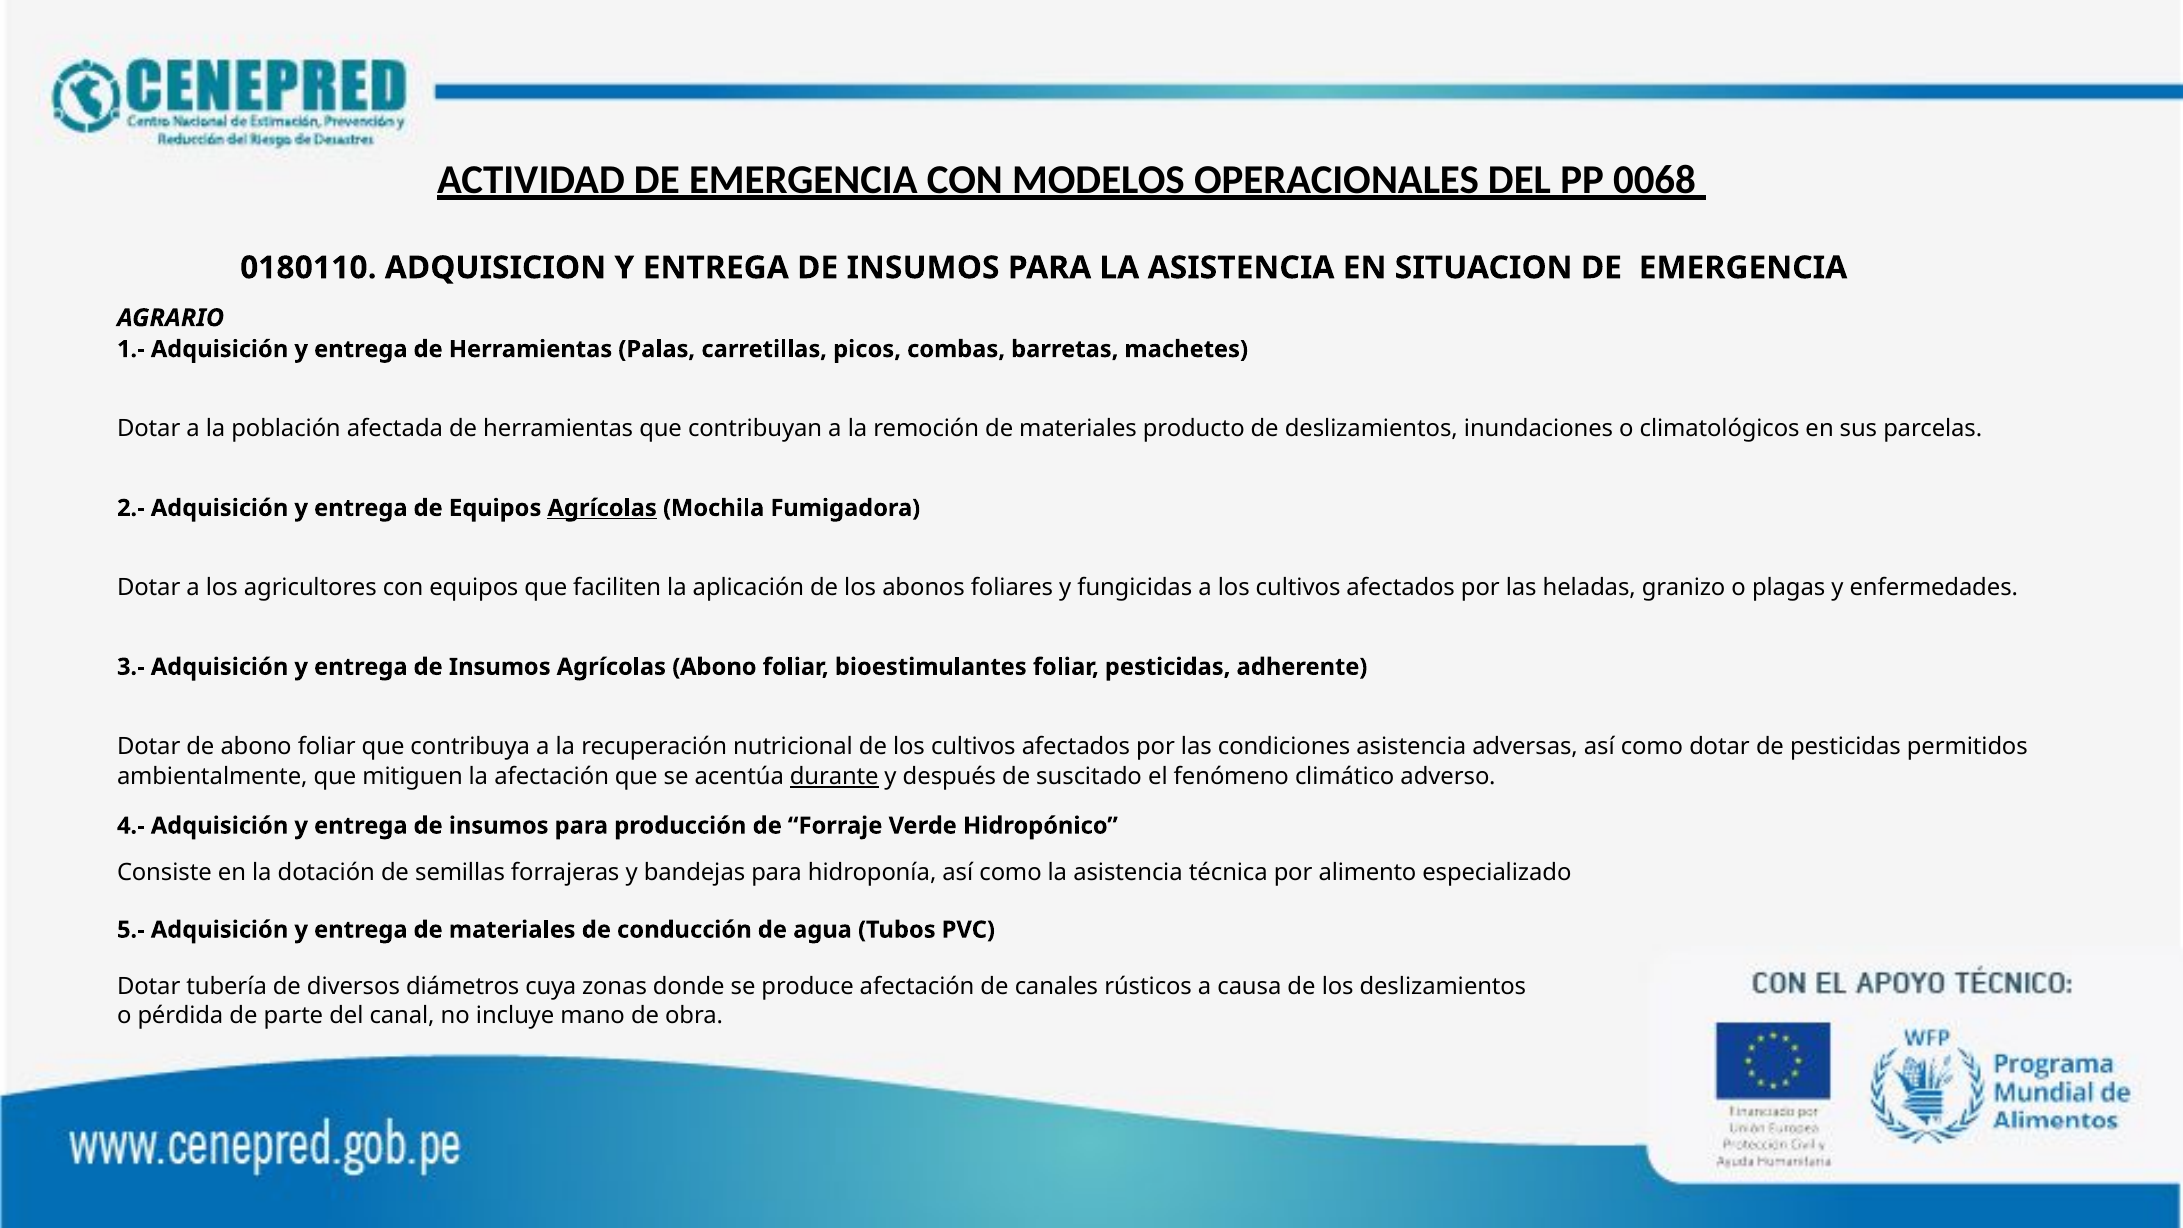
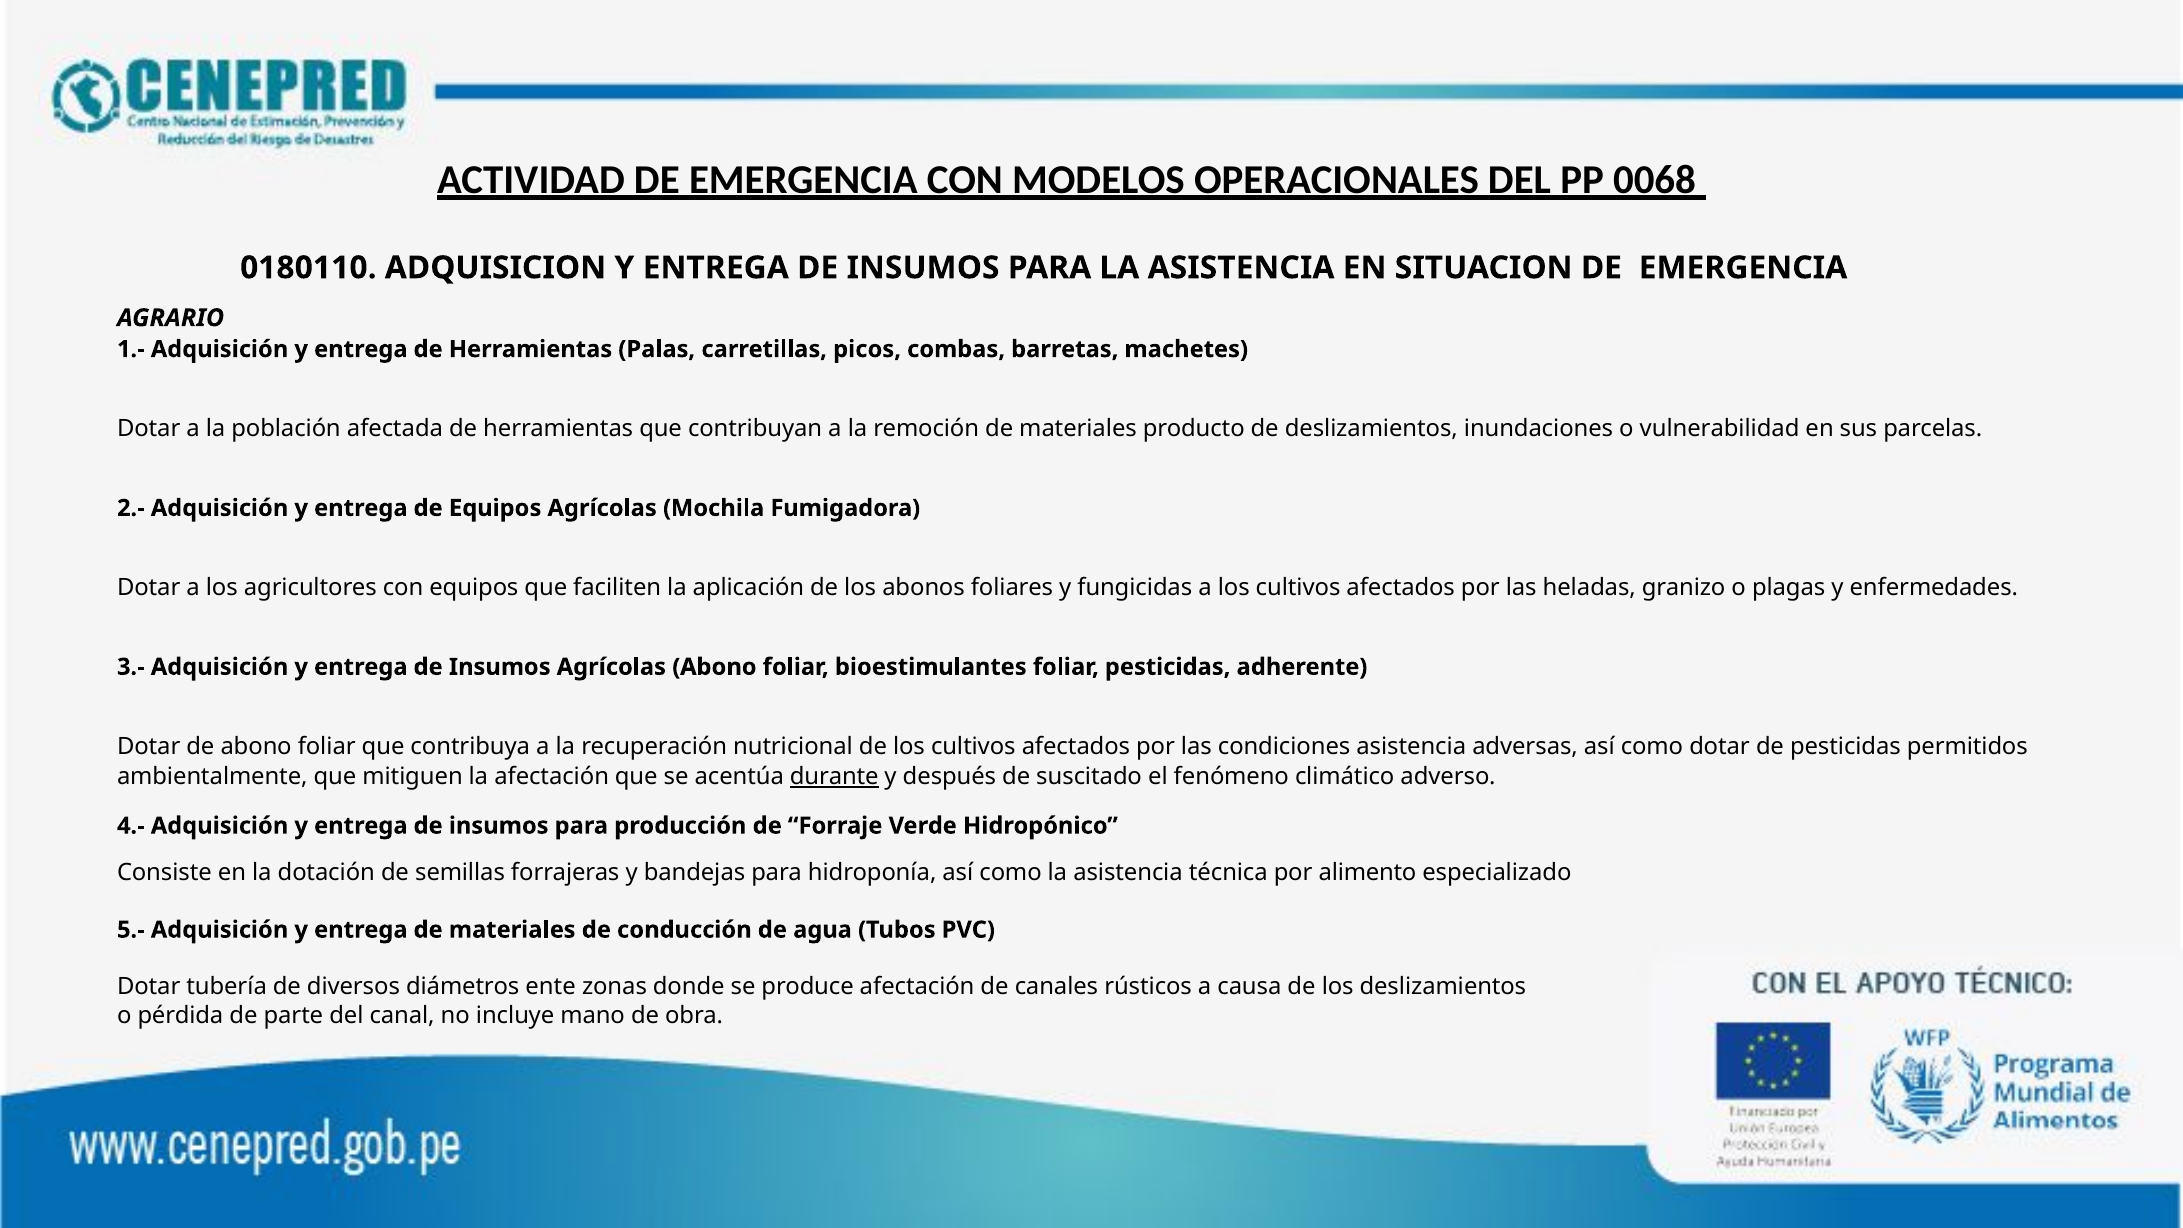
climatológicos: climatológicos -> vulnerabilidad (1720, 429)
Agrícolas underline: present -> none (602, 508)
cuya: cuya -> ente (551, 987)
